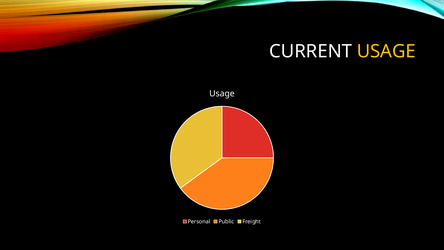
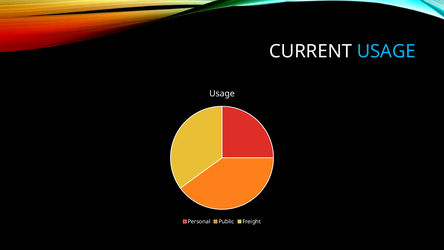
USAGE colour: yellow -> light blue (386, 51)
